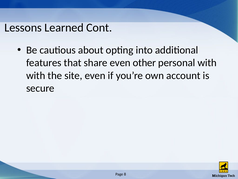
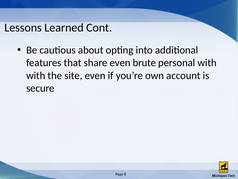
other: other -> brute (144, 63)
